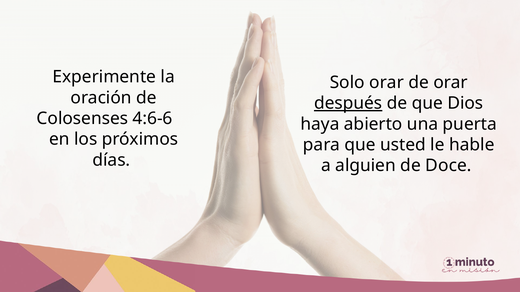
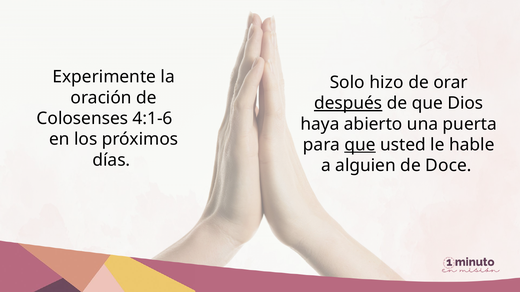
Solo orar: orar -> hizo (387, 83)
4:6-6: 4:6-6 -> 4:1-6 (153, 119)
que underline: none -> present (360, 145)
